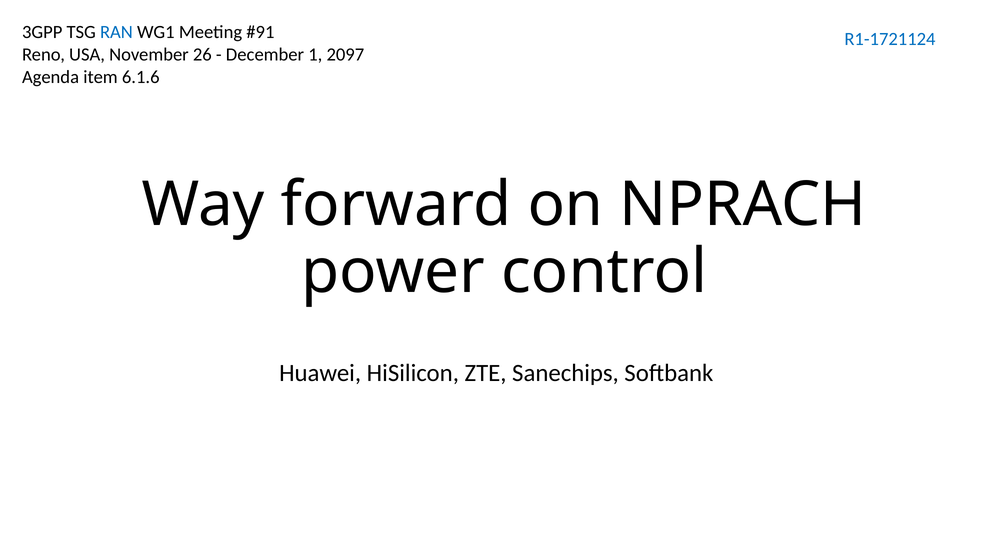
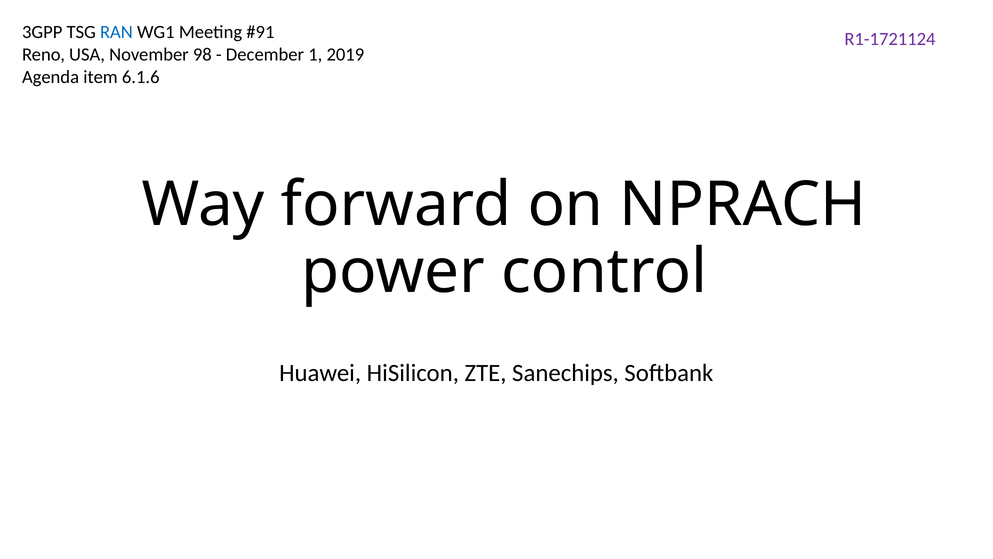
R1-1721124 colour: blue -> purple (890, 39)
26: 26 -> 98 (202, 55)
2097: 2097 -> 2019 (345, 55)
